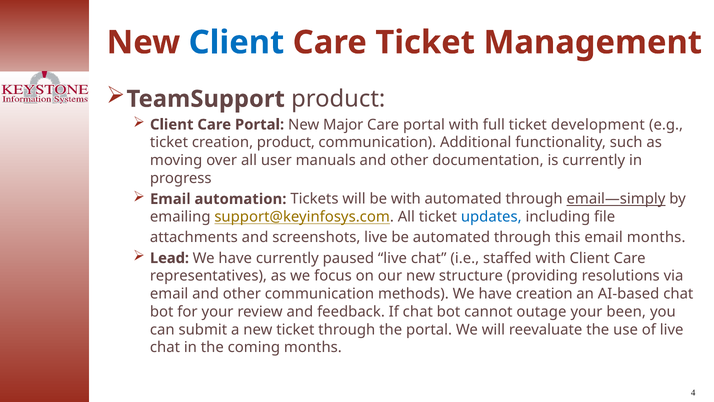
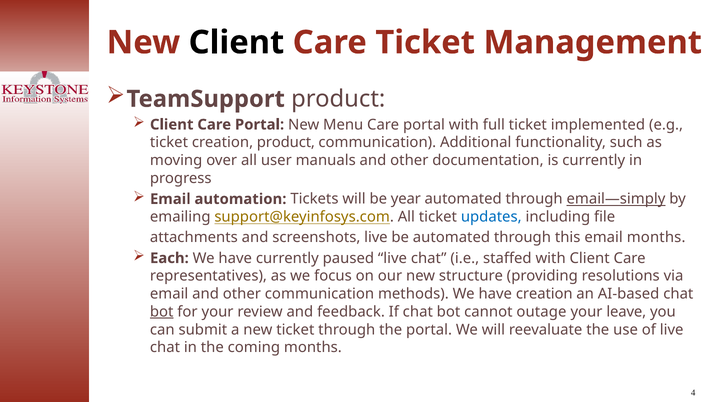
Client colour: blue -> black (236, 42)
Major: Major -> Menu (343, 125)
development: development -> implemented (598, 125)
be with: with -> year (406, 199)
Lead: Lead -> Each (169, 258)
bot underline: none -> present (162, 312)
been: been -> leave (626, 312)
